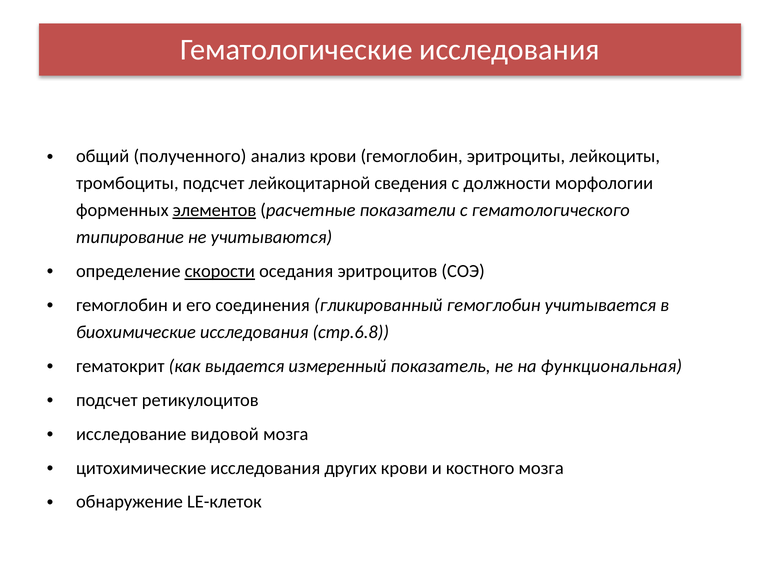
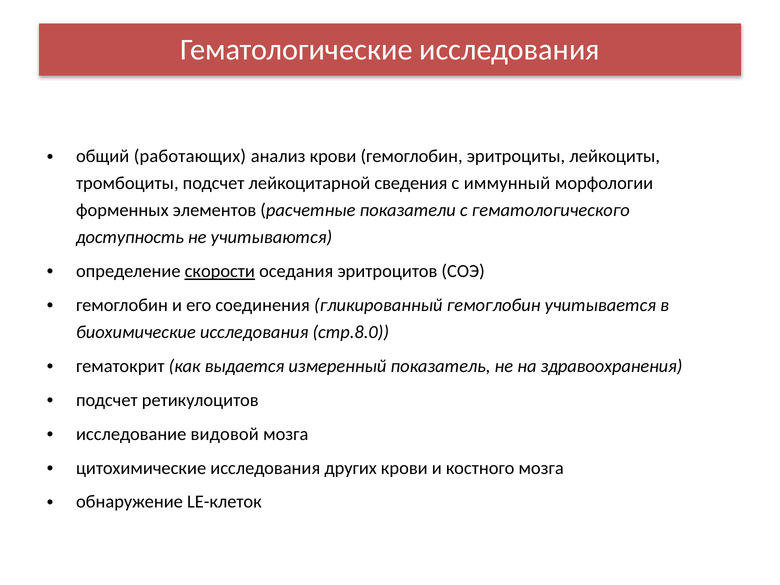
полученного: полученного -> работающих (190, 156)
должности: должности -> иммунный (507, 183)
элементов underline: present -> none (214, 210)
типирование: типирование -> доступность (130, 237)
стр.6.8: стр.6.8 -> стр.8.0 (351, 332)
функциональная: функциональная -> здравоохранения (612, 366)
